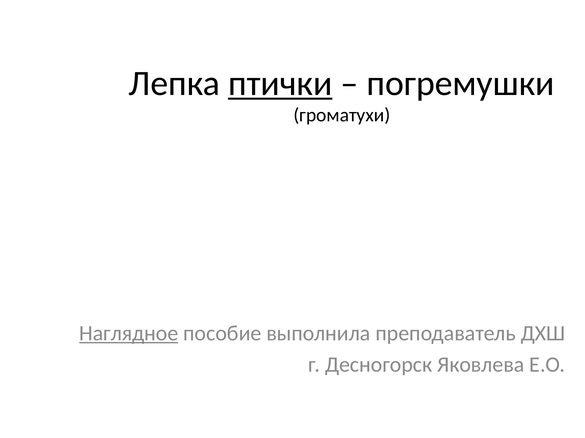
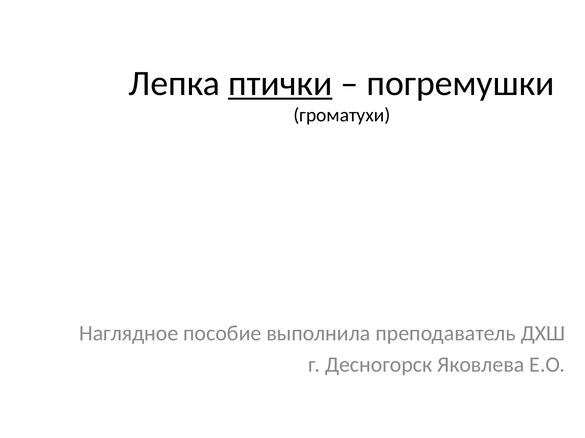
Наглядное underline: present -> none (129, 334)
